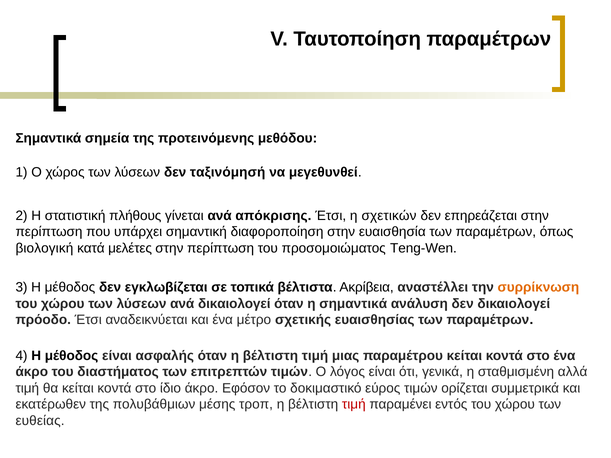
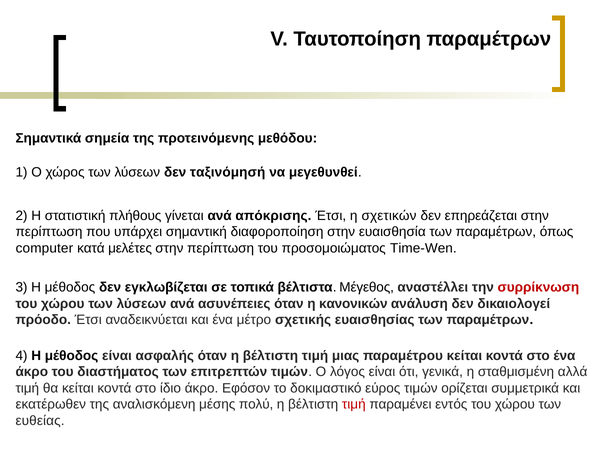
βιολογική: βιολογική -> computer (44, 248)
Teng-Wen: Teng-Wen -> Time-Wen (423, 248)
Ακρίβεια: Ακρίβεια -> Μέγεθος (367, 287)
συρρίκνωση colour: orange -> red (538, 287)
ανά δικαιολογεί: δικαιολογεί -> ασυνέπειες (234, 304)
η σημαντικά: σημαντικά -> κανονικών (353, 304)
πολυβάθμιων: πολυβάθμιων -> αναλισκόμενη (154, 405)
τροπ: τροπ -> πολύ (256, 405)
